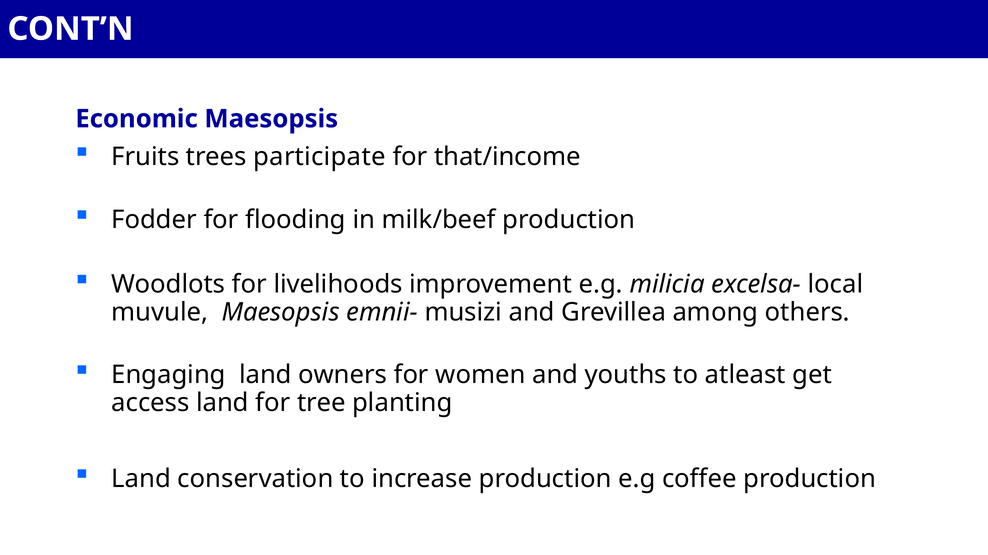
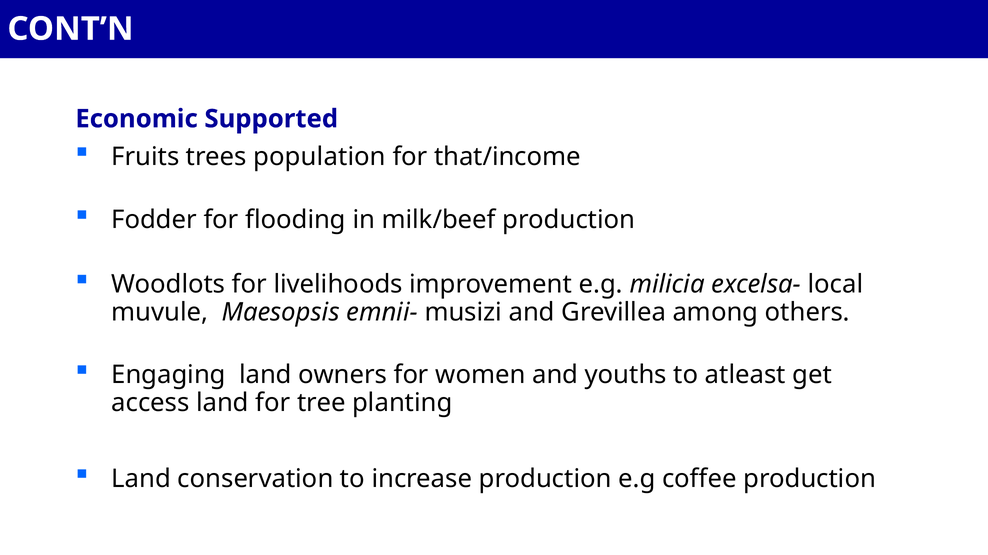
Economic Maesopsis: Maesopsis -> Supported (271, 119)
participate: participate -> population (320, 157)
